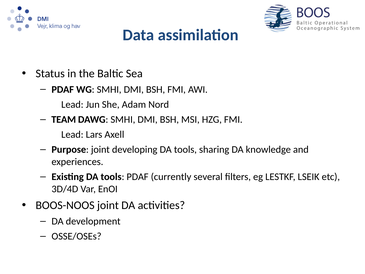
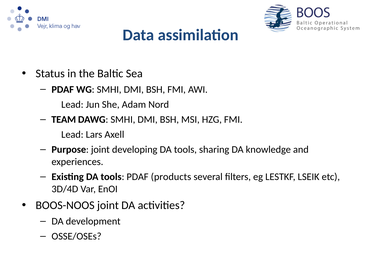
currently: currently -> products (171, 177)
